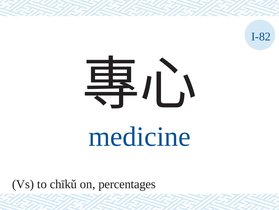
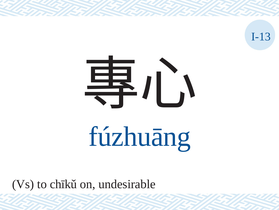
I-82: I-82 -> I-13 (261, 37)
medicine: medicine -> fúzhuāng (140, 136)
percentages: percentages -> undesirable (127, 184)
